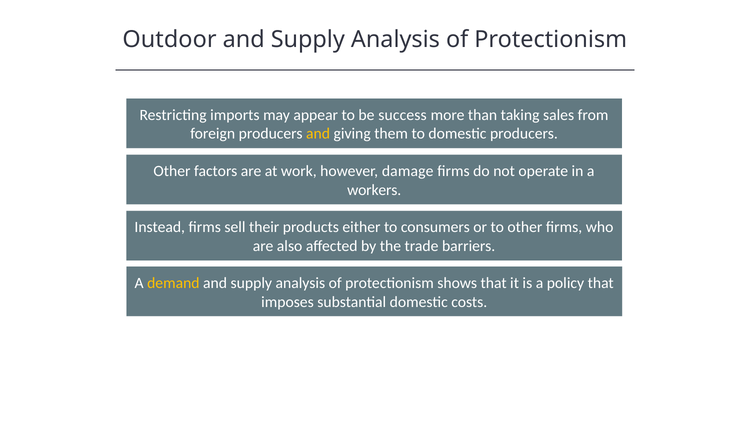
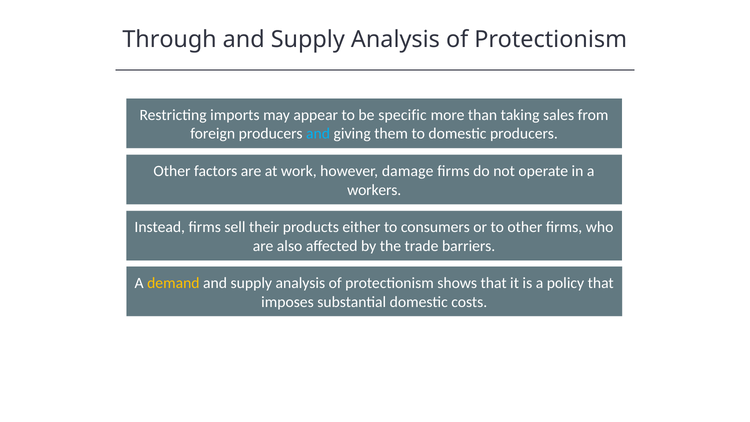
Outdoor: Outdoor -> Through (170, 39)
success: success -> specific (402, 115)
and colour: yellow -> light blue (318, 134)
